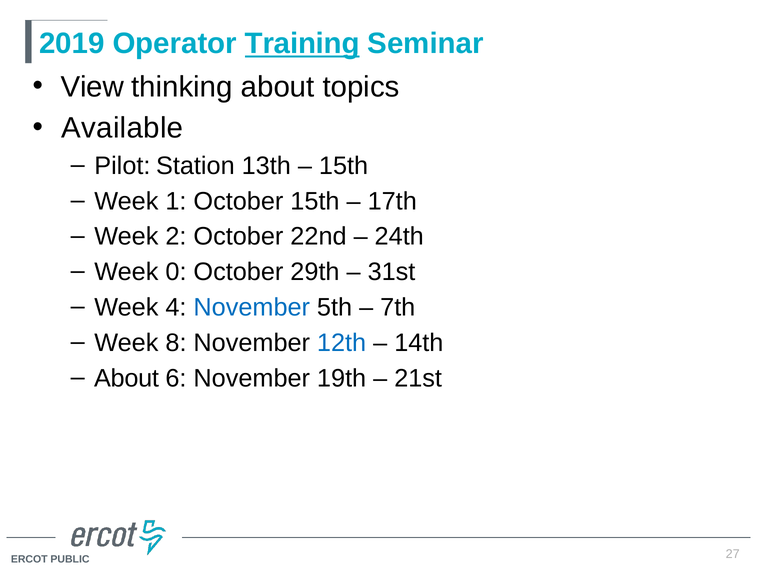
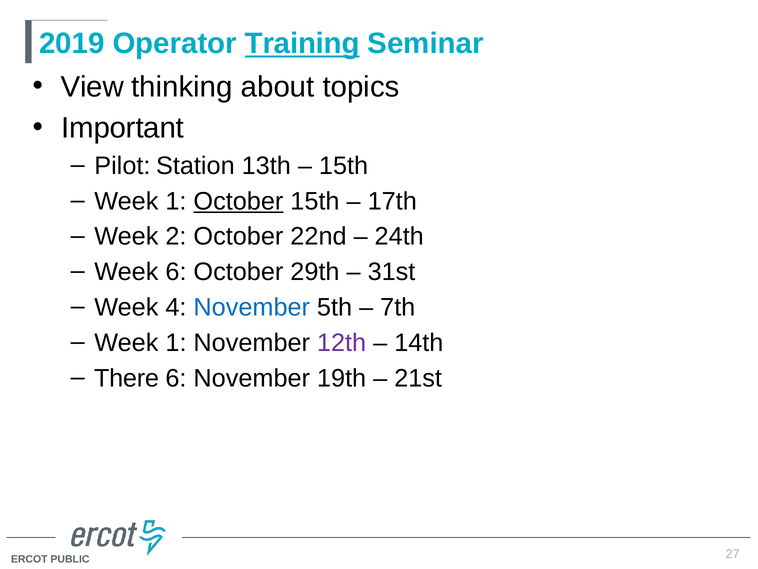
Available: Available -> Important (123, 128)
October underline: none -> present (238, 201)
Week 0: 0 -> 6 (176, 272)
8: 8 -> 1 (176, 343)
12th colour: blue -> purple (342, 343)
About: About -> There (126, 378)
